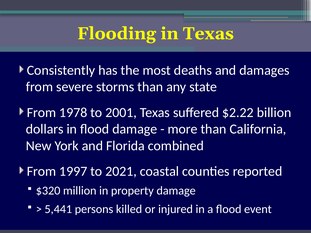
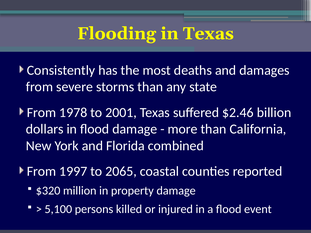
$2.22: $2.22 -> $2.46 (238, 113)
2021: 2021 -> 2065 (121, 172)
5,441: 5,441 -> 5,100 (58, 209)
